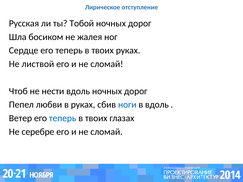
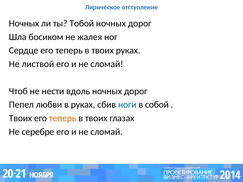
Русская: Русская -> Ночных (24, 23)
в вдоль: вдоль -> собой (157, 105)
Ветер: Ветер -> Твоих (20, 118)
теперь colour: blue -> orange (63, 118)
